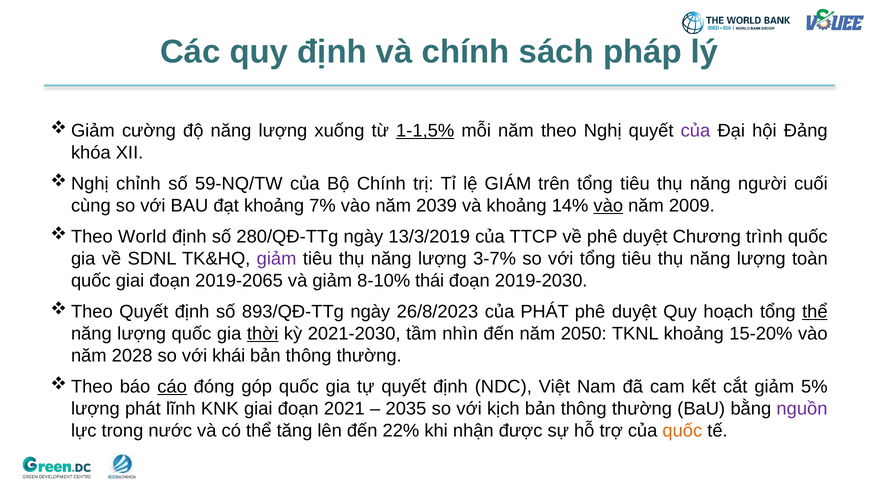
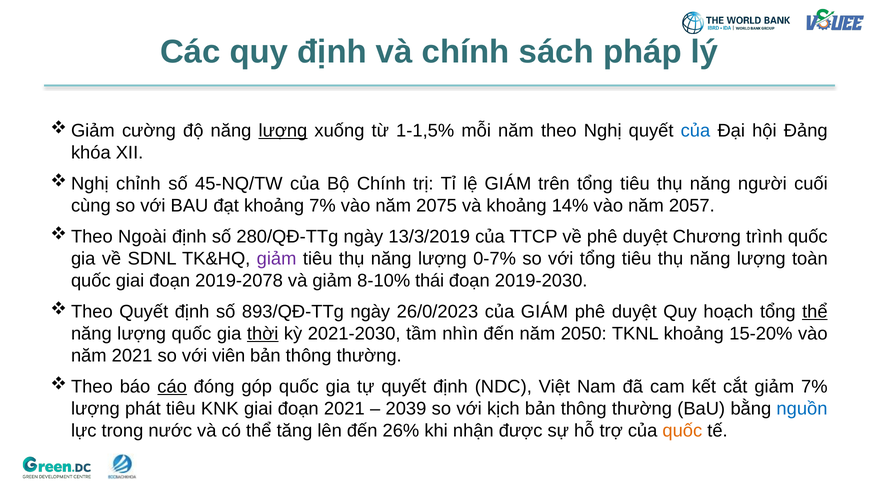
lượng underline: none -> present (283, 131)
1-1,5% underline: present -> none (425, 131)
của colour: purple -> blue (695, 131)
59-NQ/TW: 59-NQ/TW -> 45-NQ/TW (239, 184)
2039: 2039 -> 2075 (437, 206)
vào underline: present -> none (608, 206)
2009: 2009 -> 2057 (692, 206)
World: World -> Ngoài (142, 237)
3-7%: 3-7% -> 0-7% (495, 259)
2019-2065: 2019-2065 -> 2019-2078 (239, 281)
26/8/2023: 26/8/2023 -> 26/0/2023 (437, 312)
của PHÁT: PHÁT -> GIÁM (544, 312)
năm 2028: 2028 -> 2021 (132, 356)
khái: khái -> viên (229, 356)
giảm 5%: 5% -> 7% (814, 387)
phát lĩnh: lĩnh -> tiêu (181, 409)
2035: 2035 -> 2039 (406, 409)
nguồn colour: purple -> blue (802, 409)
22%: 22% -> 26% (401, 431)
